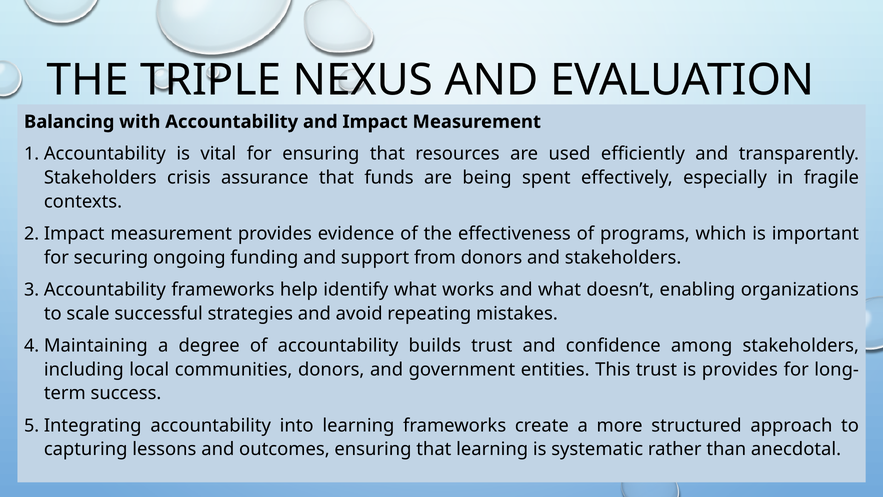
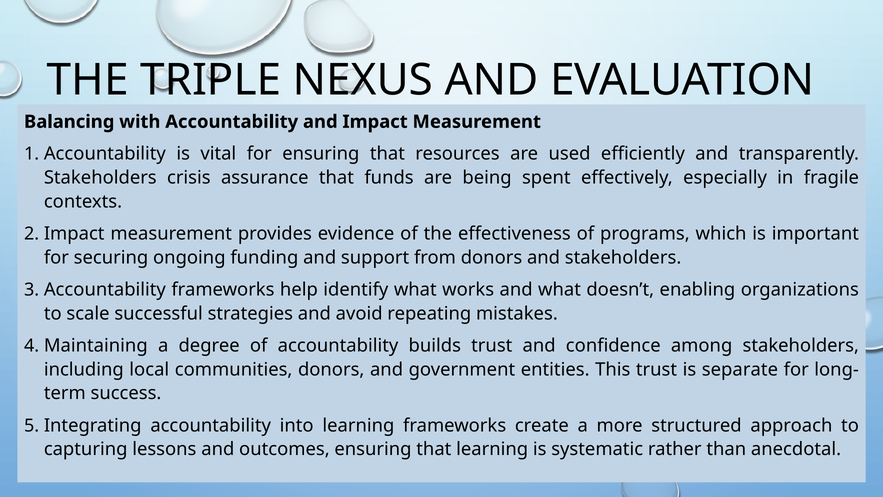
is provides: provides -> separate (740, 369)
